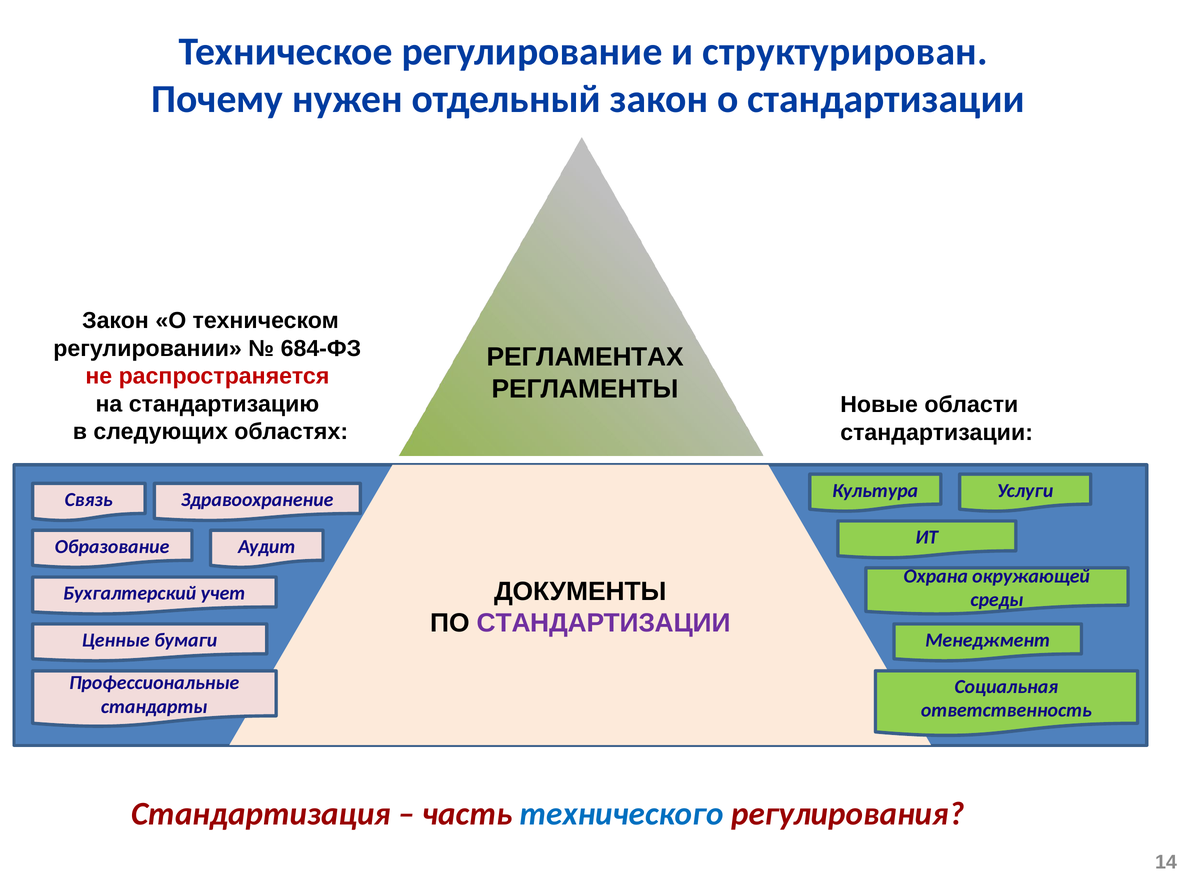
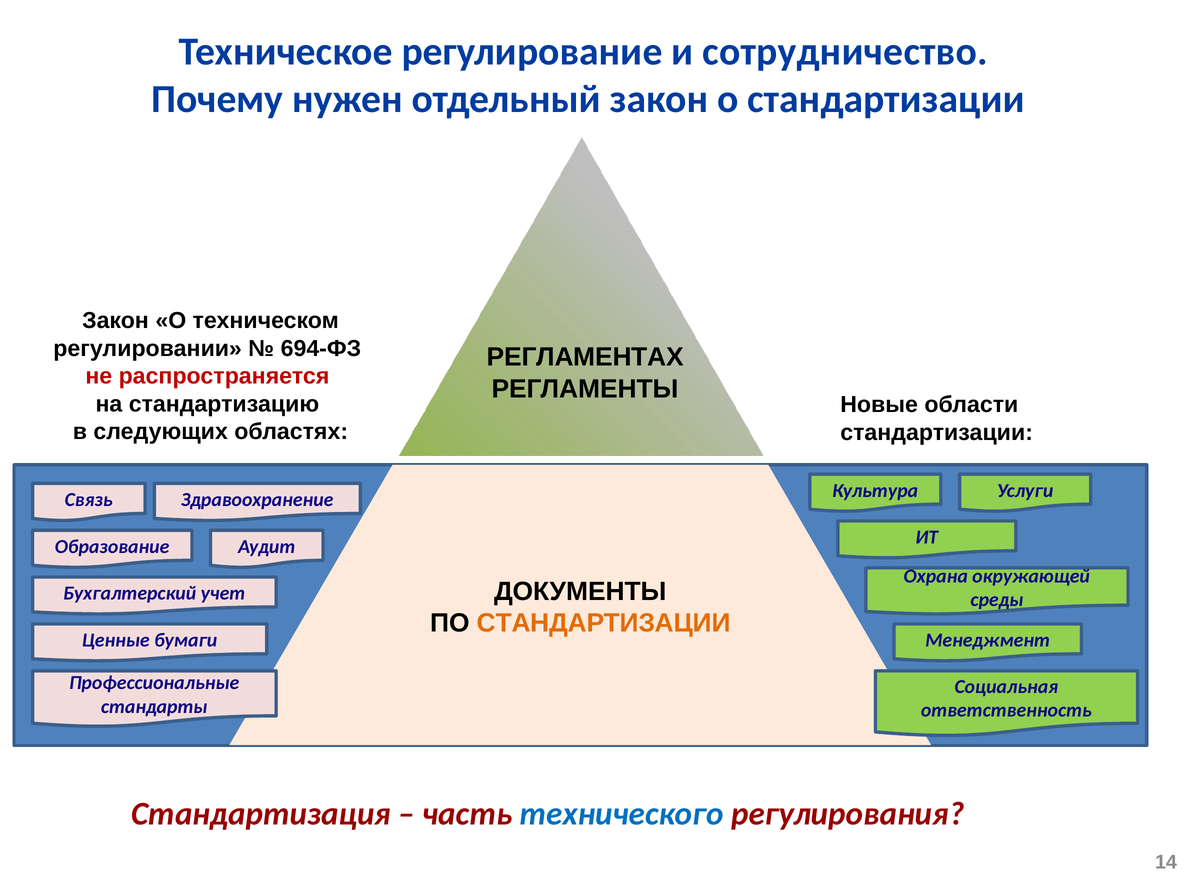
структурирован: структурирован -> сотрудничество (845, 52)
684-ФЗ: 684-ФЗ -> 694-ФЗ (321, 348)
СТАНДАРТИЗАЦИИ colour: purple -> orange (604, 623)
